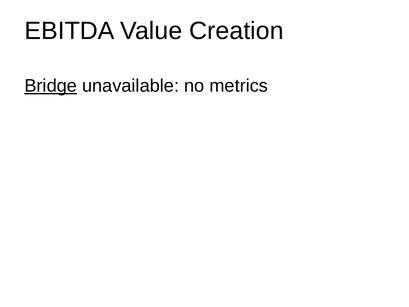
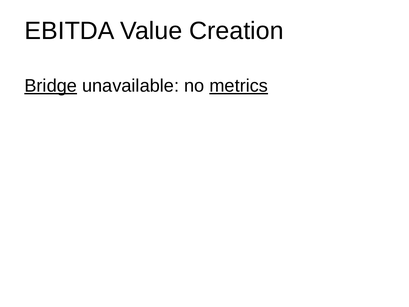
metrics underline: none -> present (239, 86)
